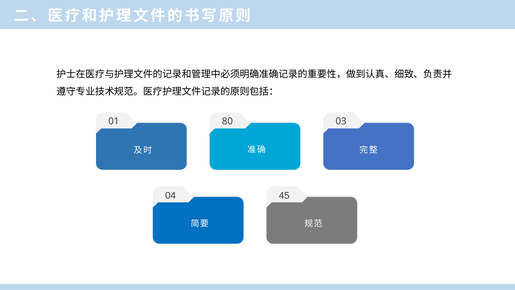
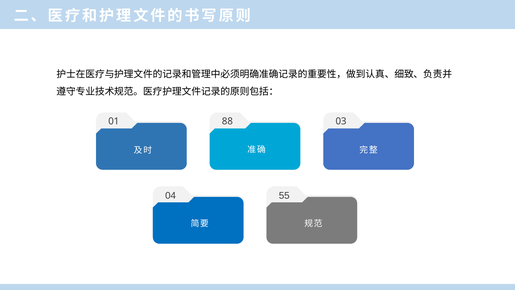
80: 80 -> 88 (227, 121)
45: 45 -> 55 (284, 195)
